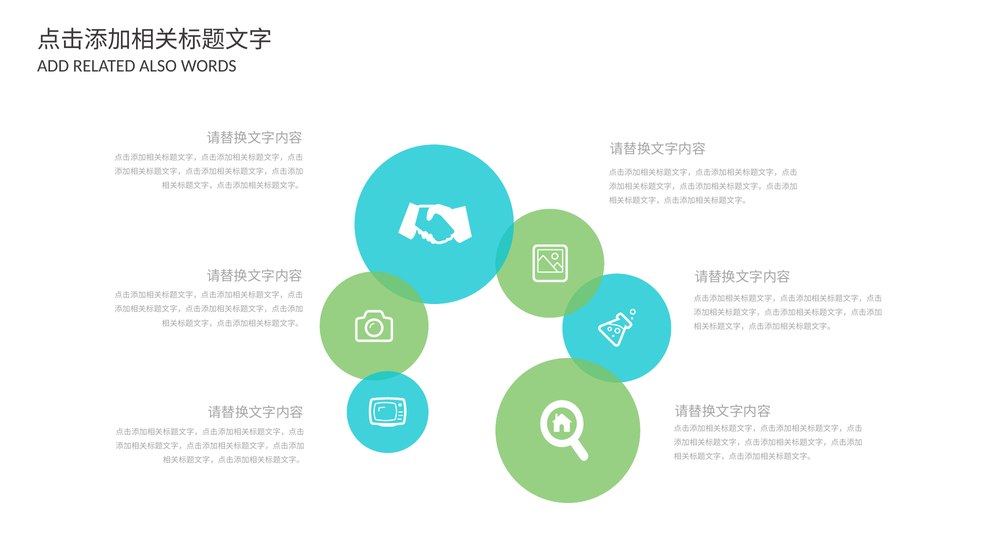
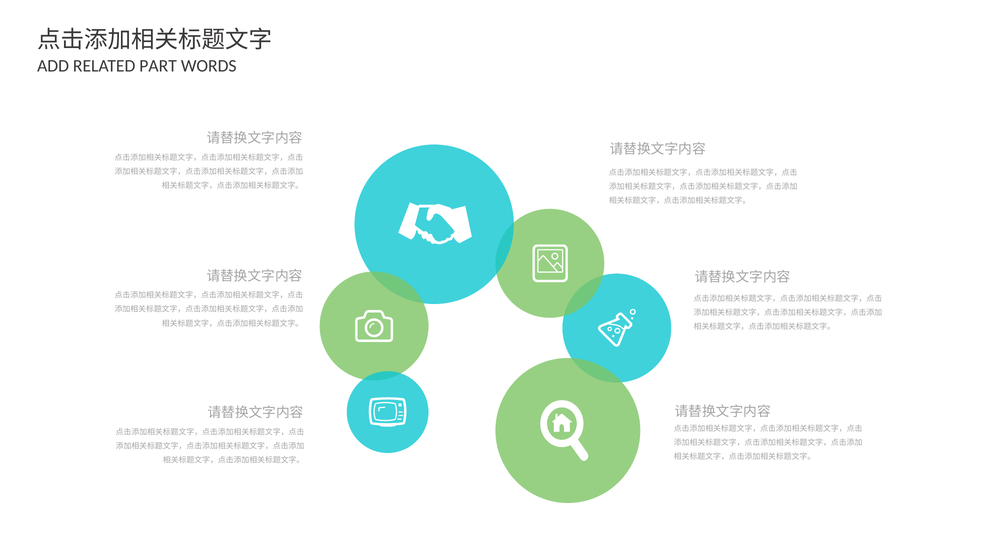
ALSO: ALSO -> PART (158, 66)
